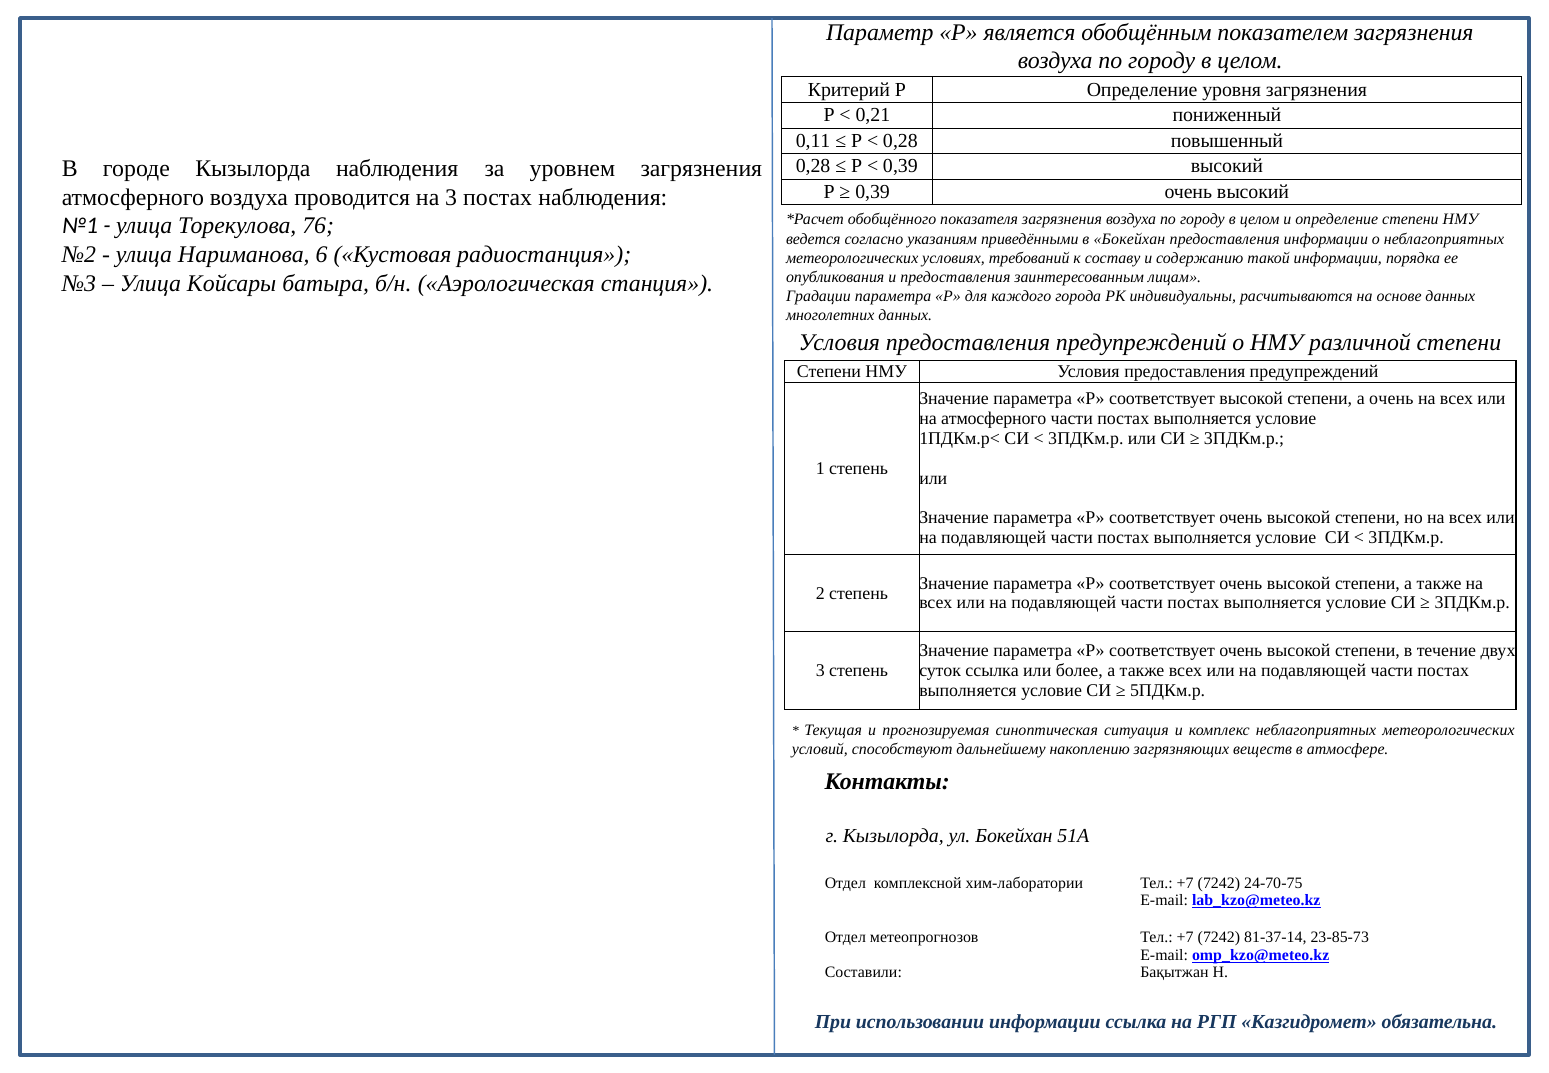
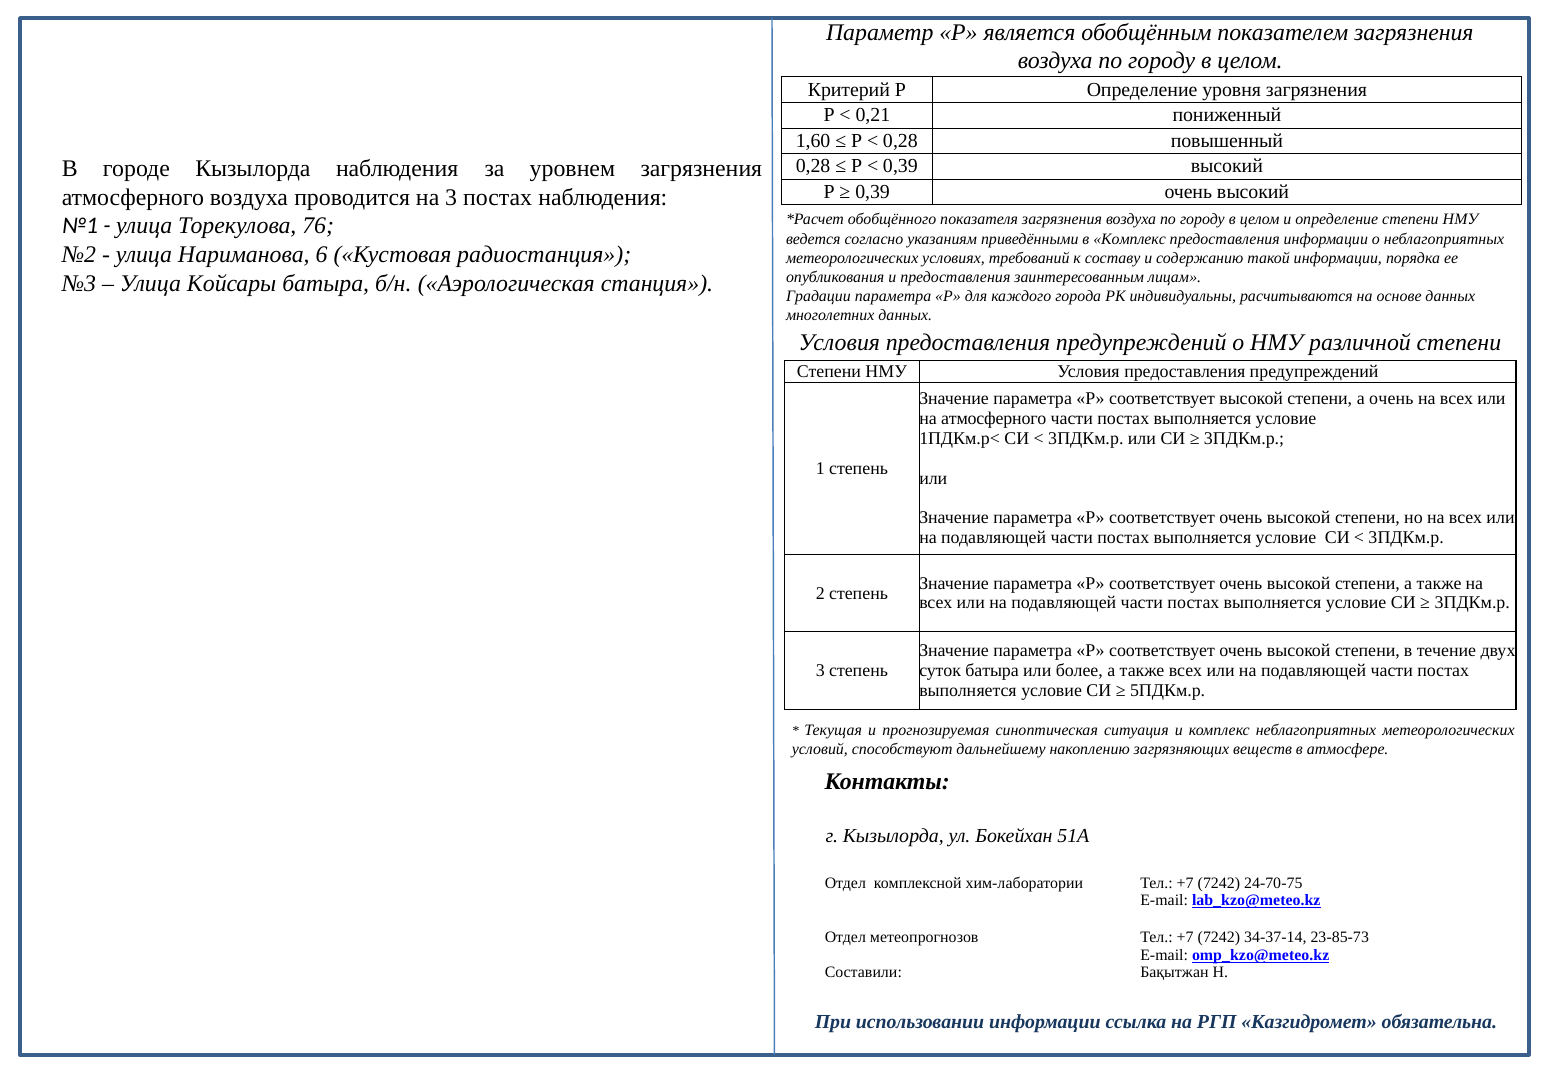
0,11: 0,11 -> 1,60 (813, 141)
в Бокейхан: Бокейхан -> Комплекс (1130, 239)
суток ссылка: ссылка -> батыра (992, 670)
81-37-14: 81-37-14 -> 34-37-14 (1275, 937)
